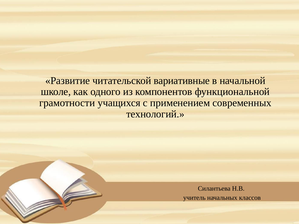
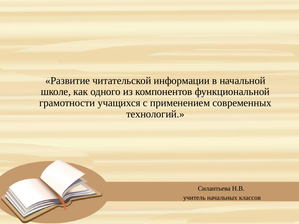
вариативные: вариативные -> информации (182, 81)
